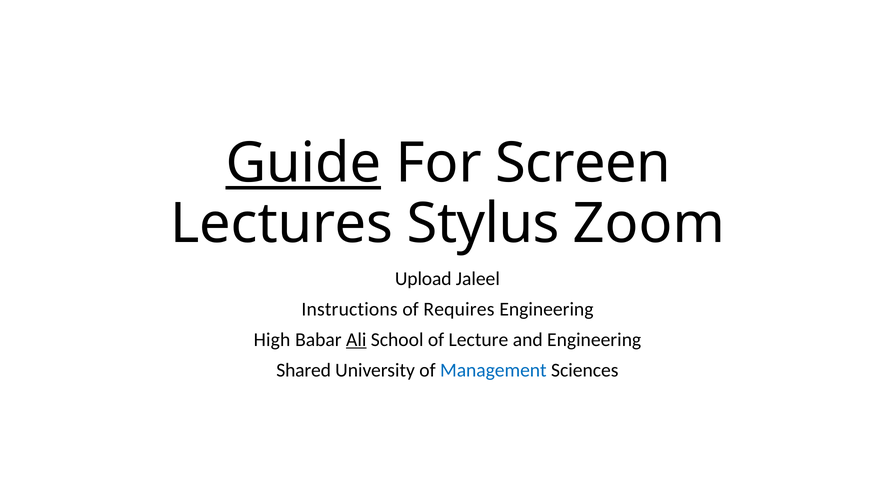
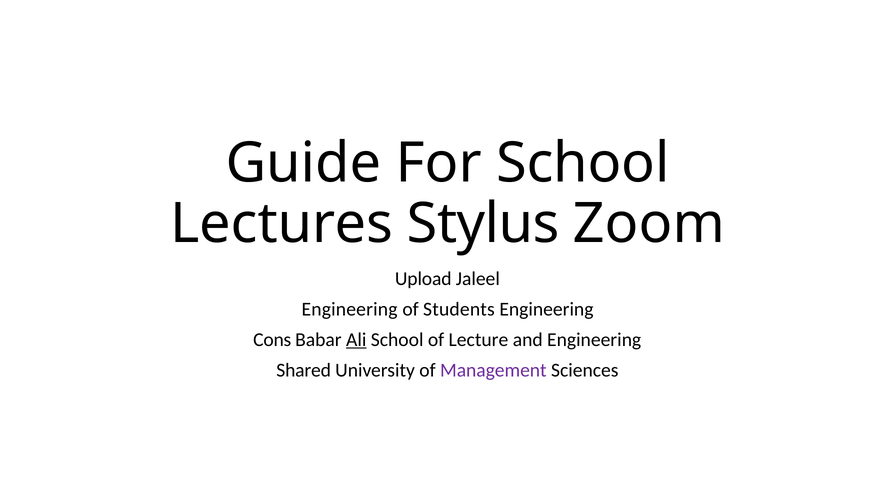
Guide underline: present -> none (303, 163)
For Screen: Screen -> School (583, 163)
Instructions: Instructions -> Engineering (350, 309)
Requires: Requires -> Students (459, 309)
High: High -> Cons (272, 339)
Management colour: blue -> purple (493, 370)
